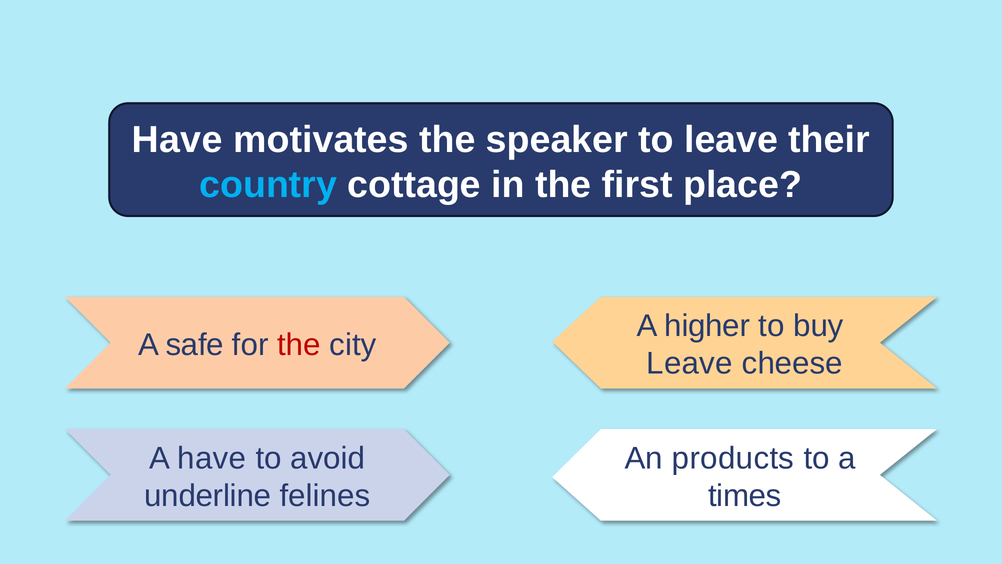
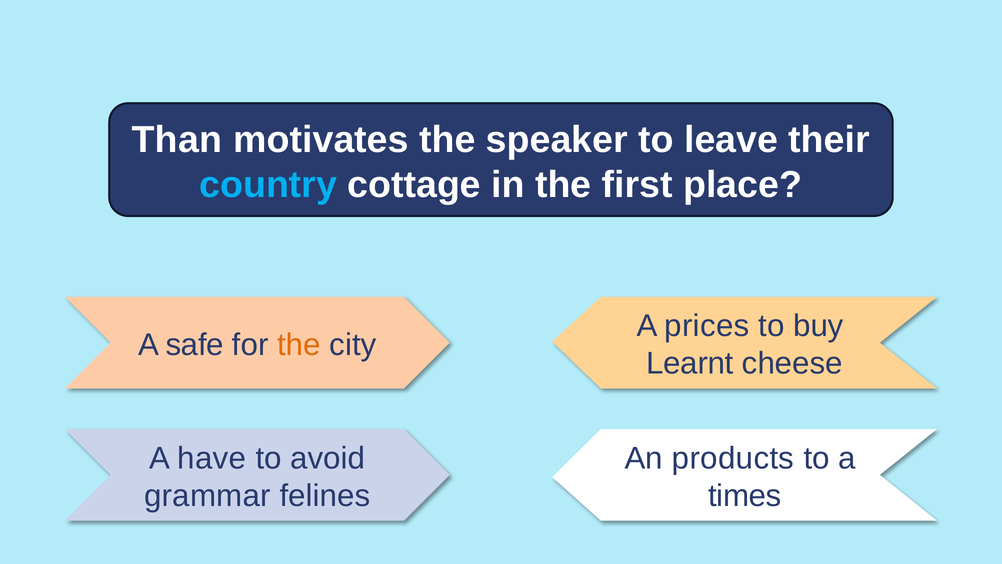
Have: Have -> Than (177, 140)
higher: higher -> prices (707, 326)
the colour: red -> orange (299, 345)
Leave: Leave -> Learnt (690, 363)
underline: underline -> grammar (208, 496)
